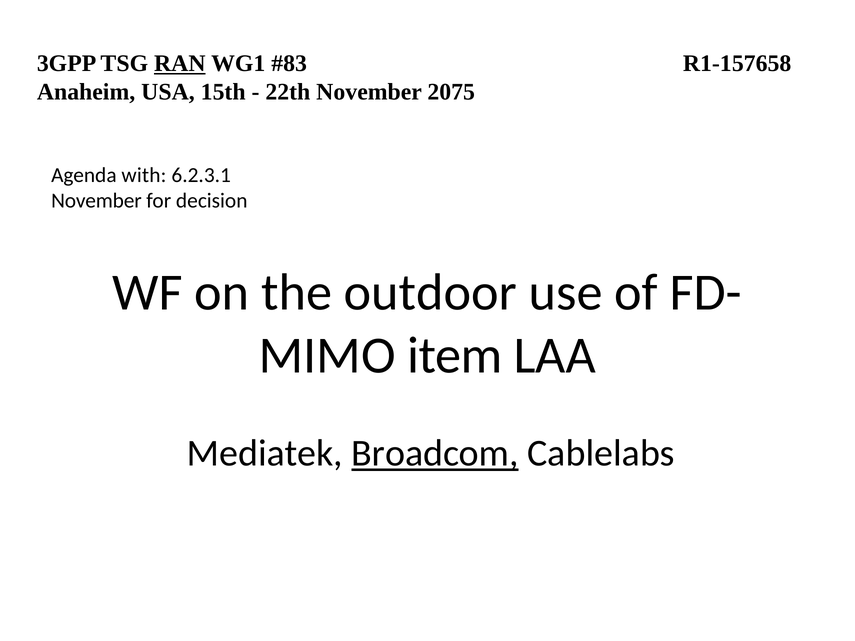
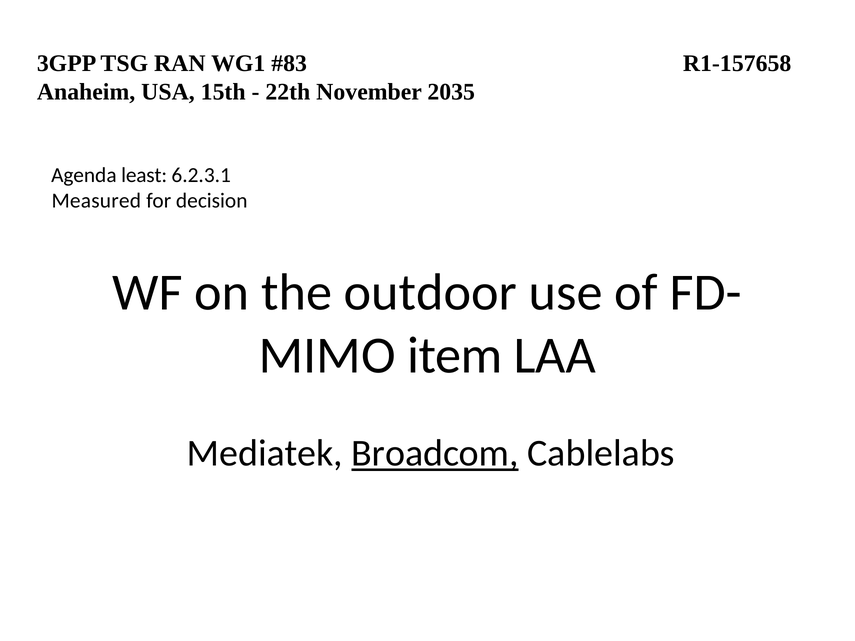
RAN underline: present -> none (180, 63)
2075: 2075 -> 2035 (451, 92)
with: with -> least (144, 175)
November: November -> Measured (96, 201)
